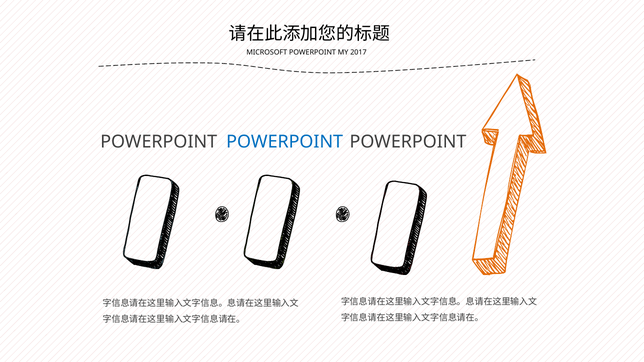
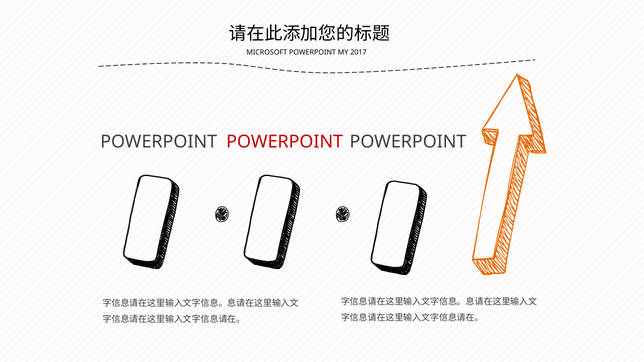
POWERPOINT colour: blue -> red (285, 142)
